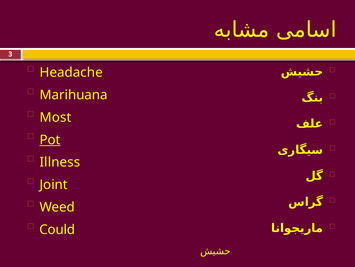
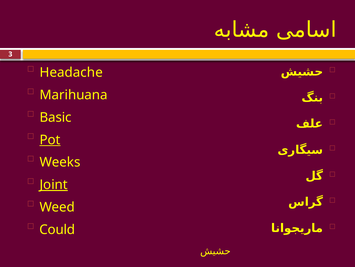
Most: Most -> Basic (56, 117)
Illness: Illness -> Weeks (60, 162)
Joint underline: none -> present (54, 184)
